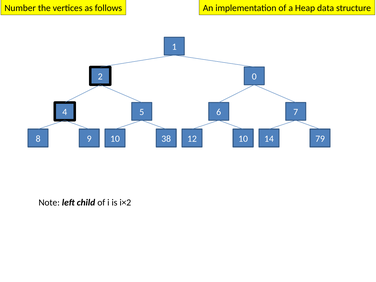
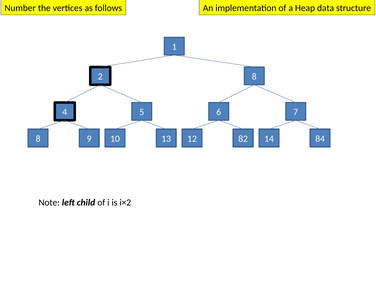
2 0: 0 -> 8 (254, 76)
38: 38 -> 13 (166, 139)
12 10: 10 -> 82 (243, 139)
79: 79 -> 84 (320, 139)
